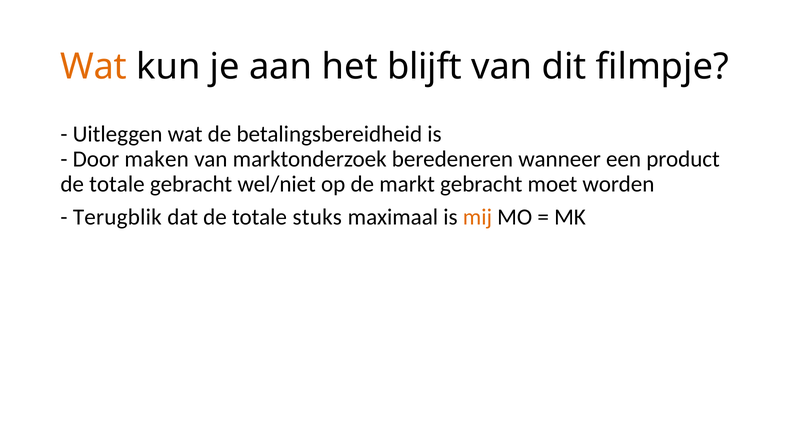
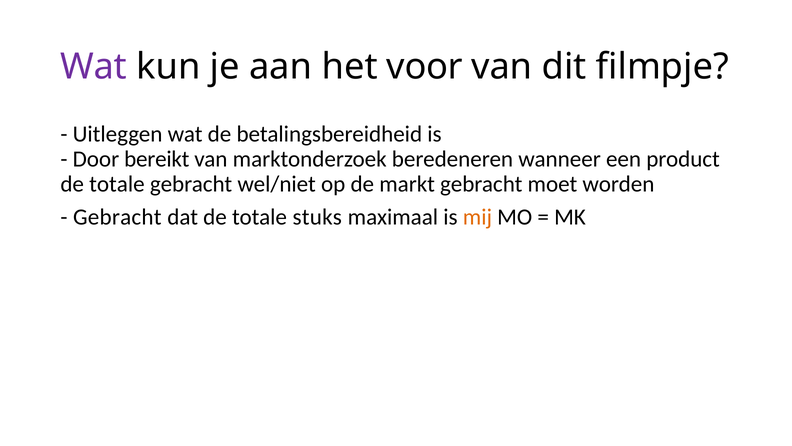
Wat colour: orange -> purple (94, 67)
blijft: blijft -> voor (425, 67)
maken: maken -> bereikt (157, 159)
Terugblik: Terugblik -> Gebracht (117, 217)
